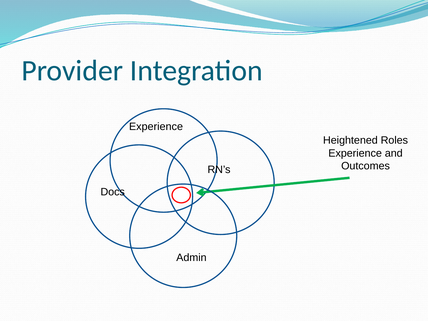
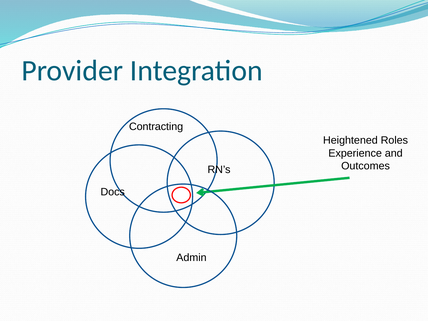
Experience: Experience -> Contracting (156, 127)
